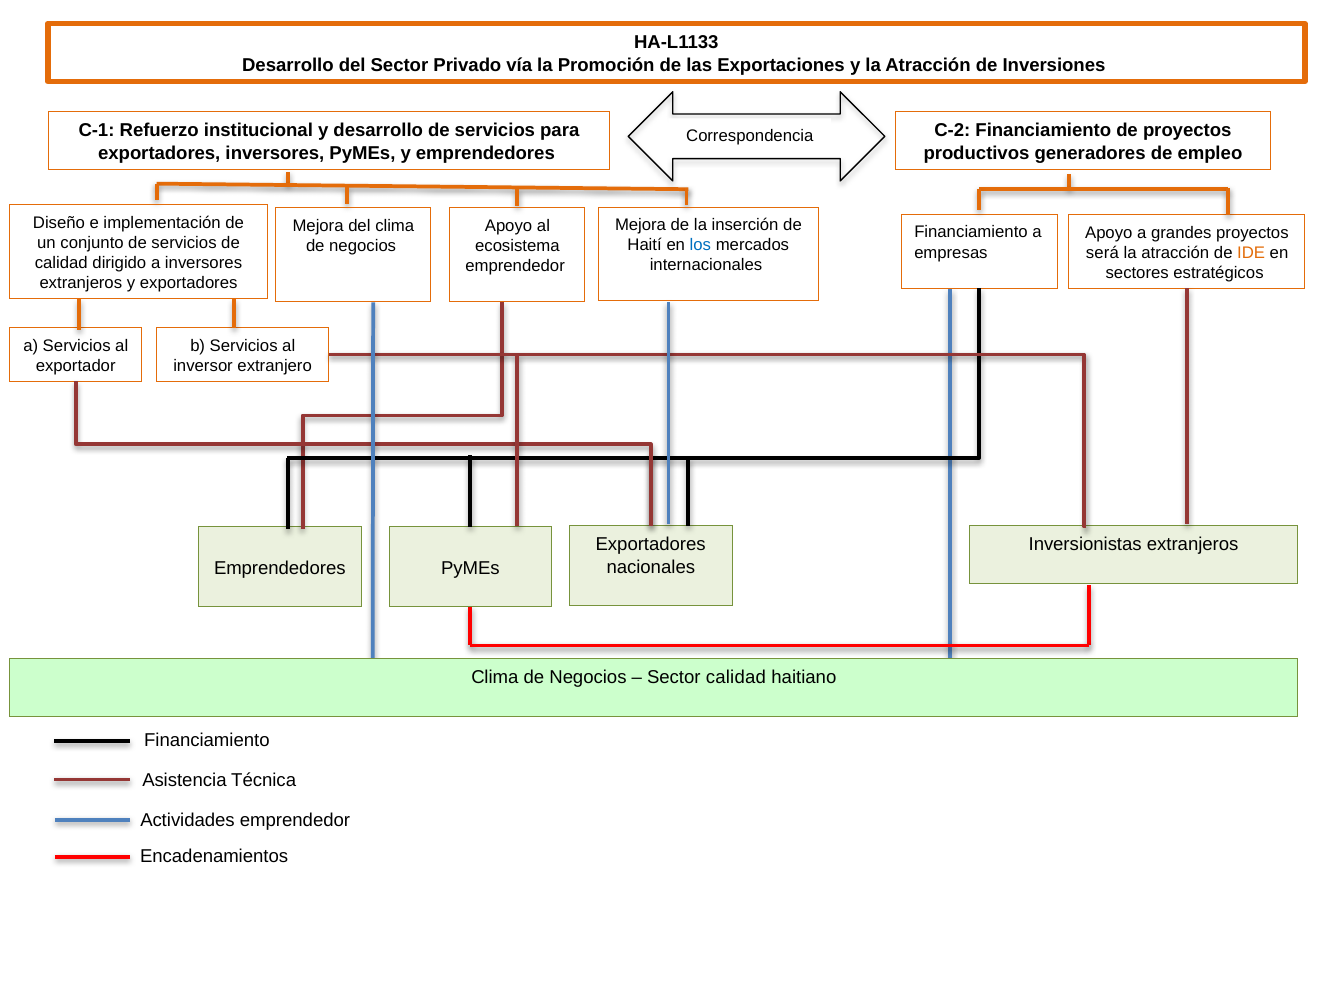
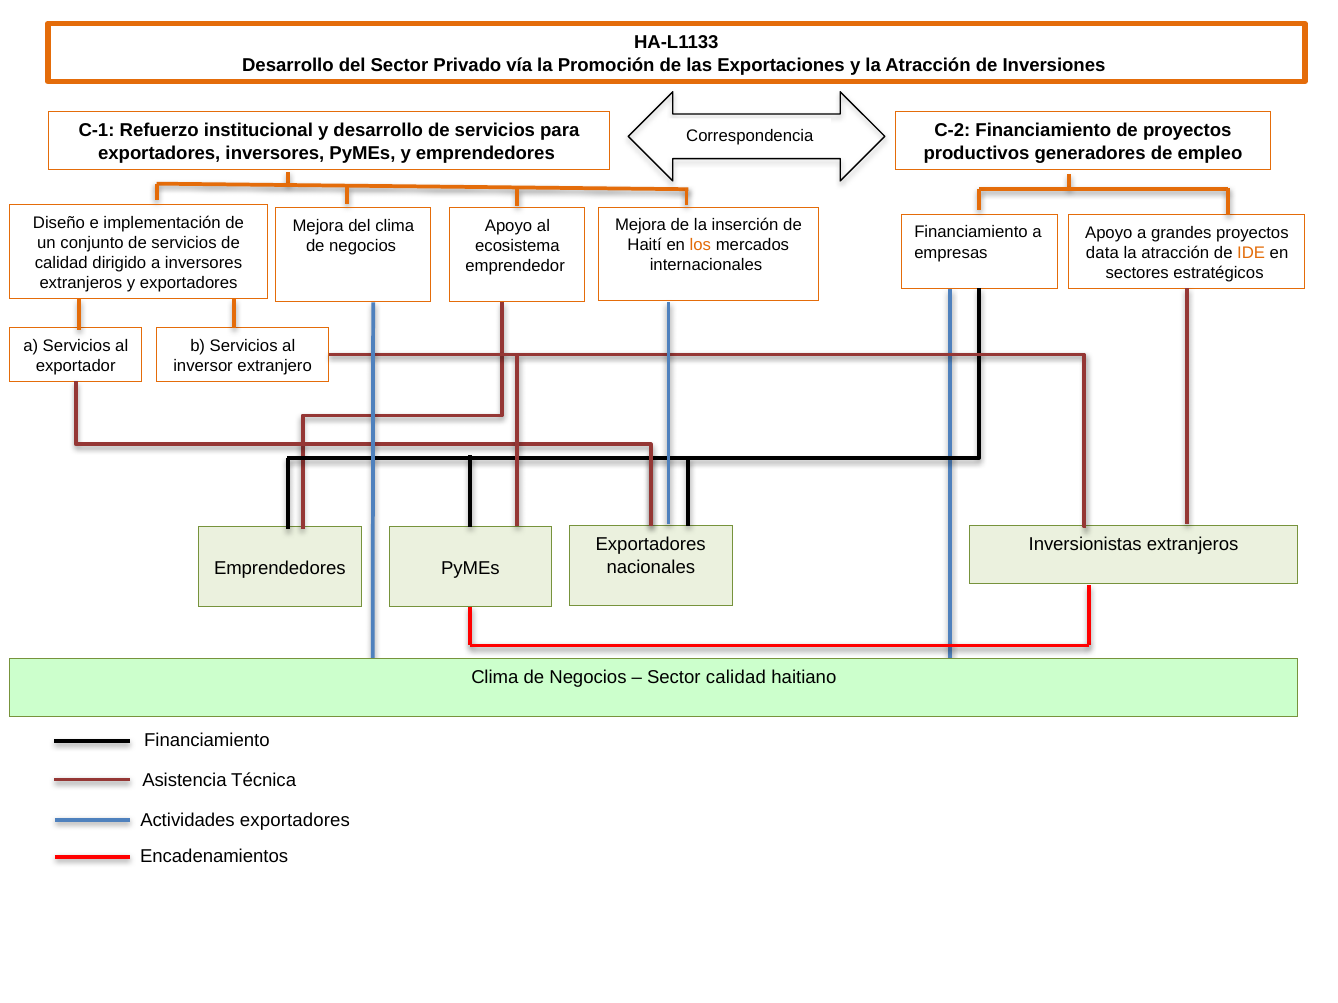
los colour: blue -> orange (700, 245)
será: será -> data (1102, 253)
Actividades emprendedor: emprendedor -> exportadores (295, 821)
